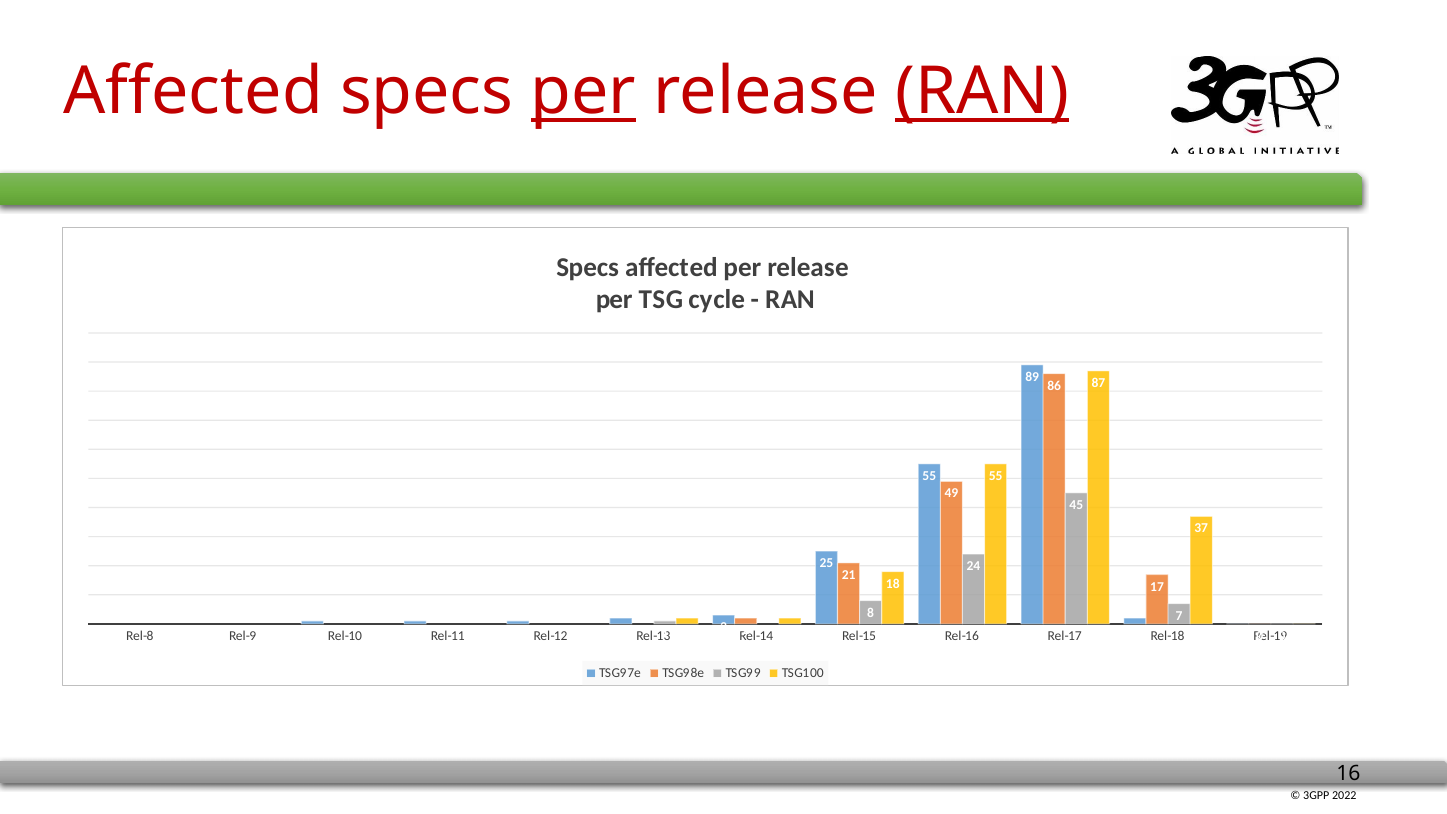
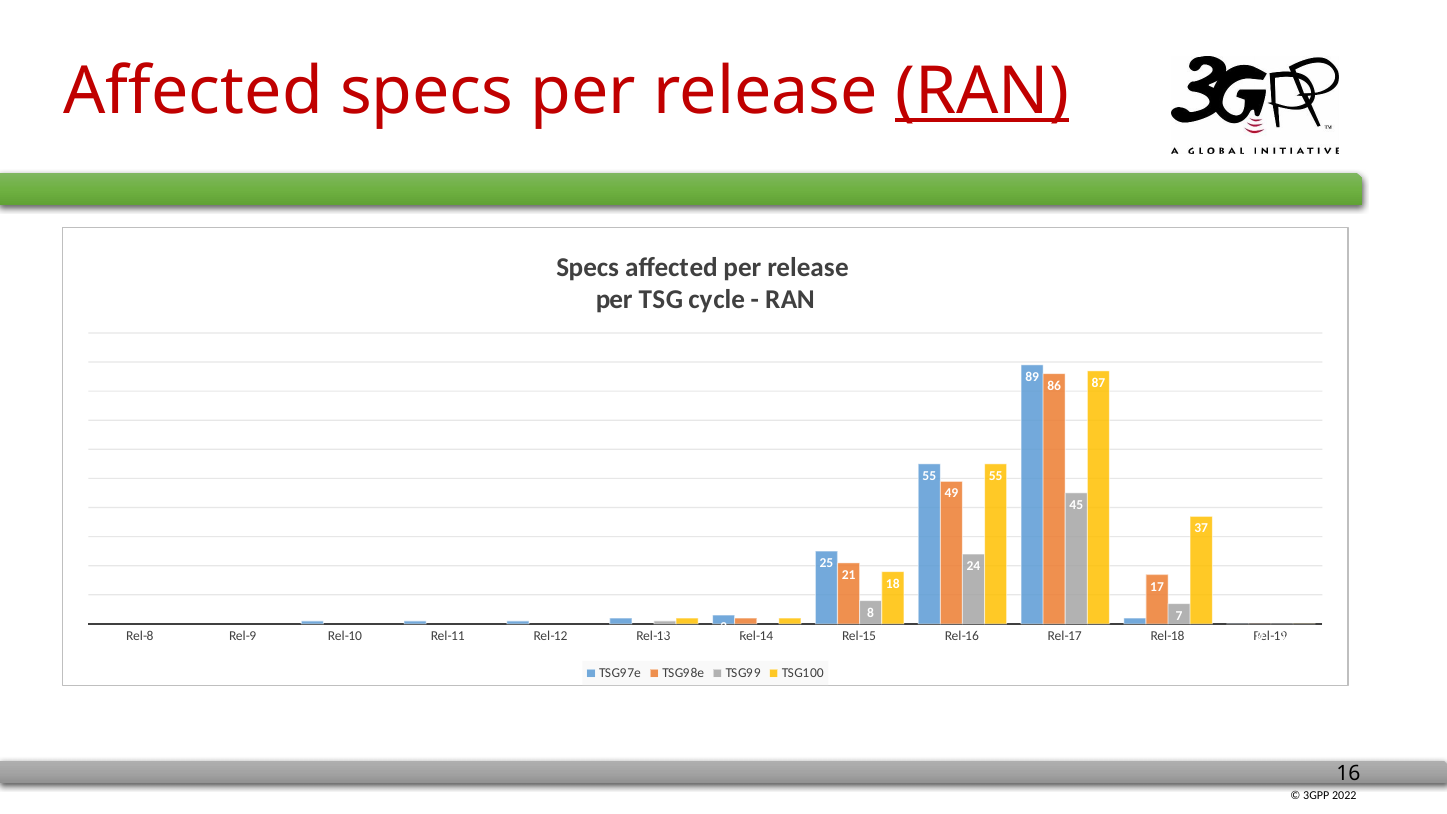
per underline: present -> none (584, 92)
